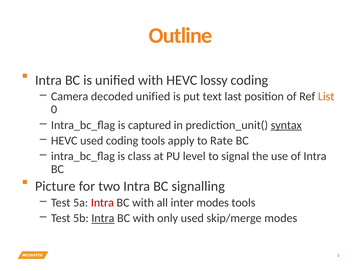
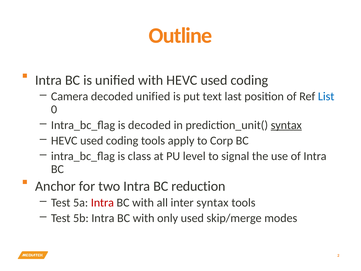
with HEVC lossy: lossy -> used (214, 80)
List colour: orange -> blue (326, 96)
is captured: captured -> decoded (149, 125)
Rate: Rate -> Corp (222, 140)
Picture: Picture -> Anchor (56, 186)
signalling: signalling -> reduction (198, 186)
inter modes: modes -> syntax (212, 203)
Intra underline: present -> none (103, 218)
